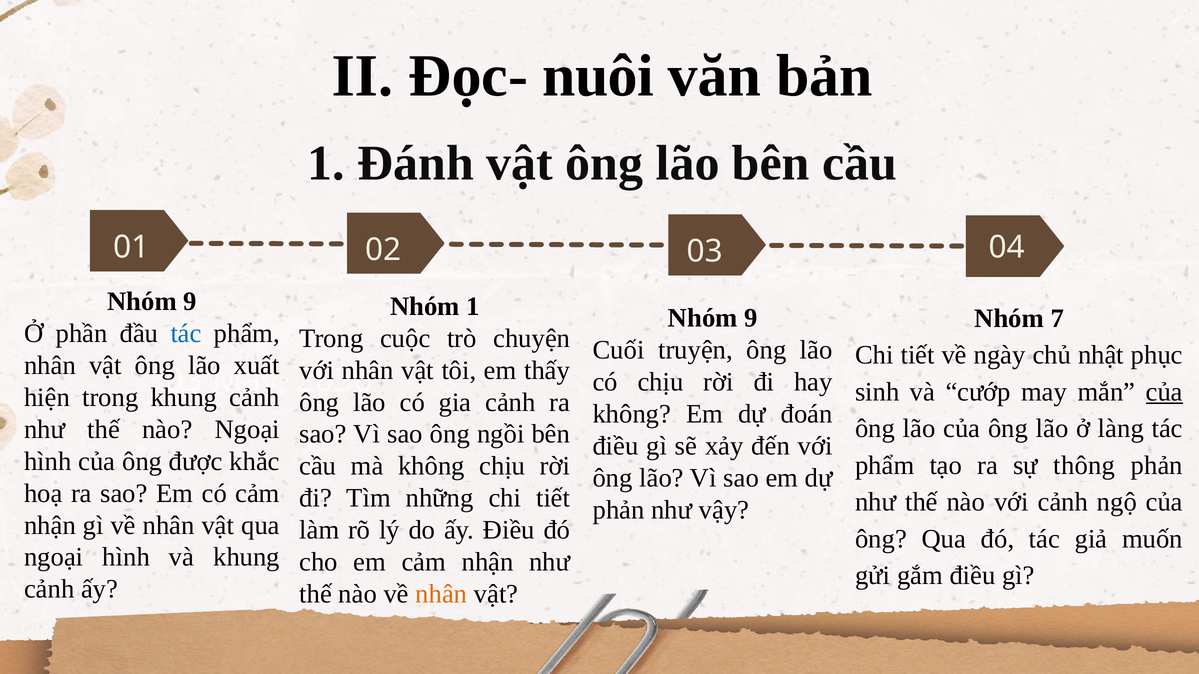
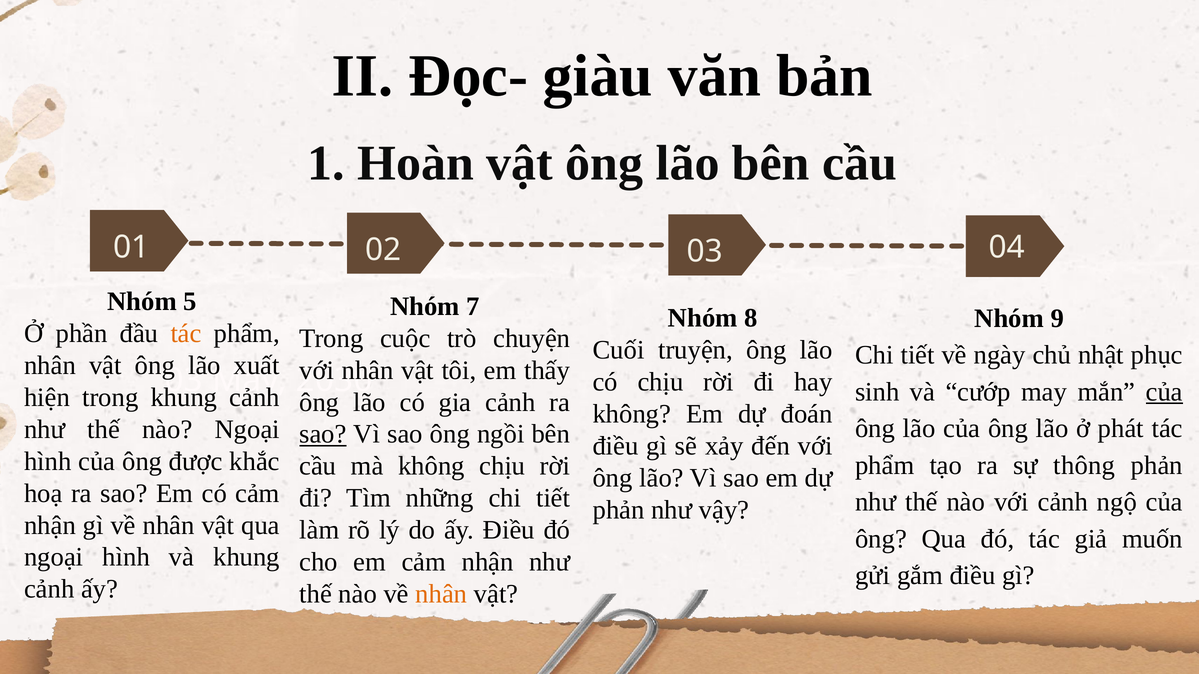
nuôi: nuôi -> giàu (598, 76)
Đánh: Đánh -> Hoàn (416, 164)
9: 9 -> 5 (190, 302)
Nhóm 1: 1 -> 7 (473, 307)
9: 9 -> 8 (751, 318)
7: 7 -> 9 (1057, 319)
tác colour: blue -> orange (186, 334)
làng: làng -> phát (1121, 429)
sao underline: none -> present (323, 434)
